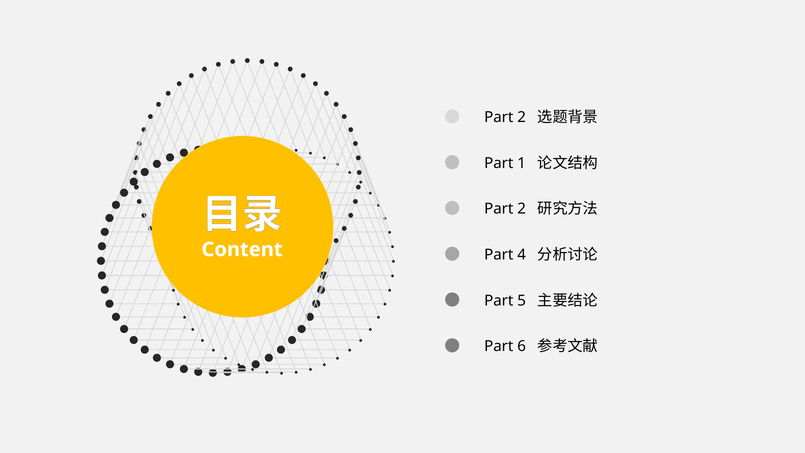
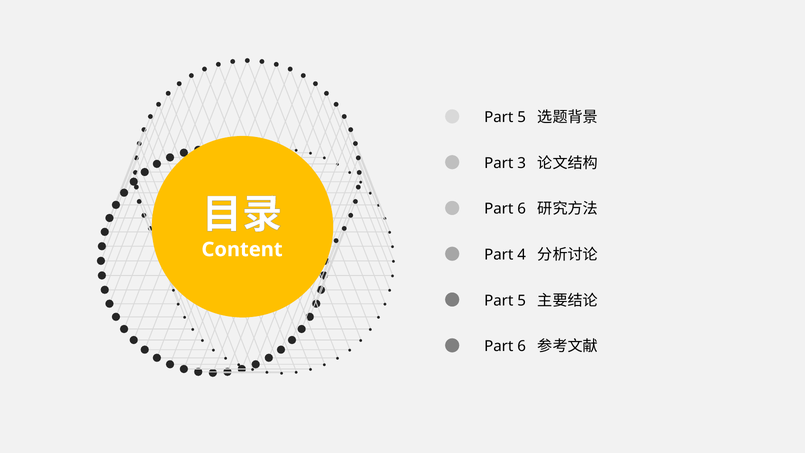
2: 2 -> 5 (522, 117)
1: 1 -> 3 (522, 163)
2: 2 -> 6 (522, 209)
